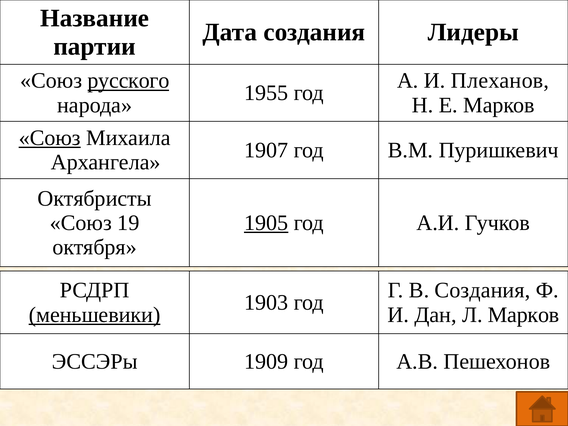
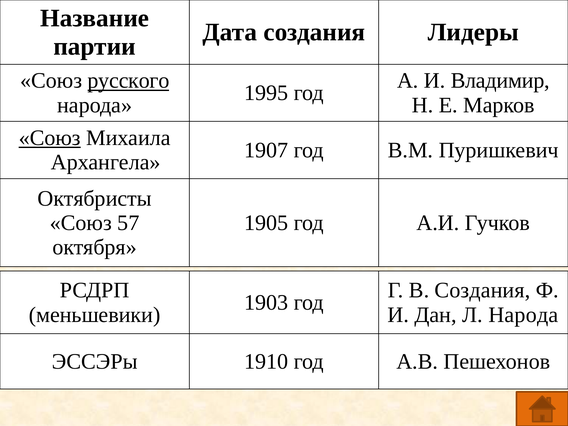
Плеханов: Плеханов -> Владимир (500, 81)
1955: 1955 -> 1995 (266, 93)
19: 19 -> 57 (128, 223)
1905 underline: present -> none (266, 223)
меньшевики underline: present -> none (95, 315)
Л Марков: Марков -> Народа (523, 315)
1909: 1909 -> 1910 (266, 362)
